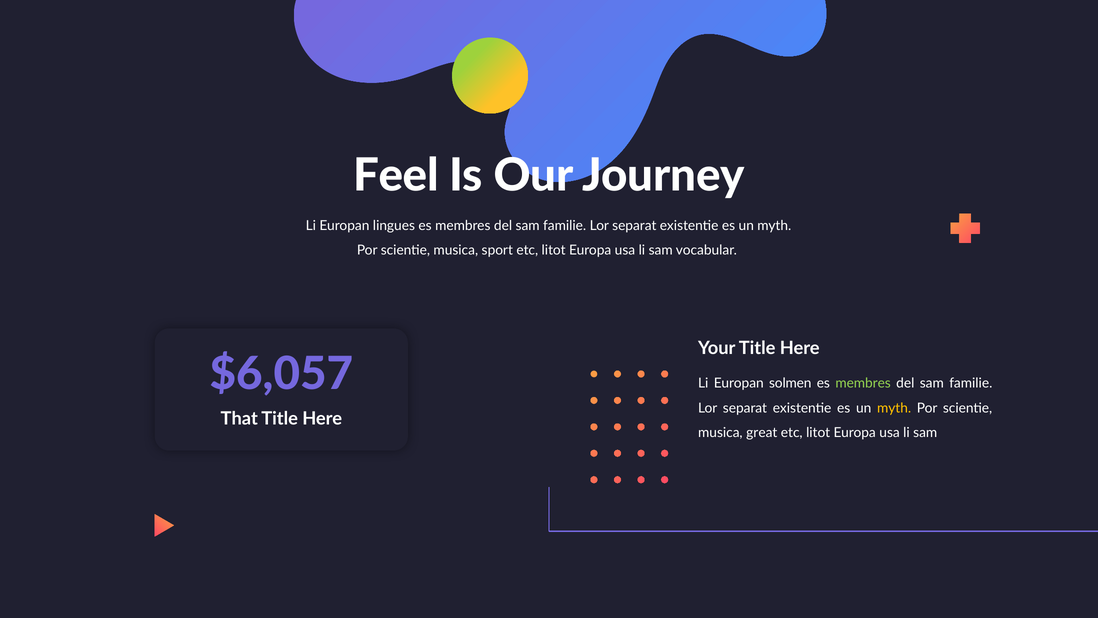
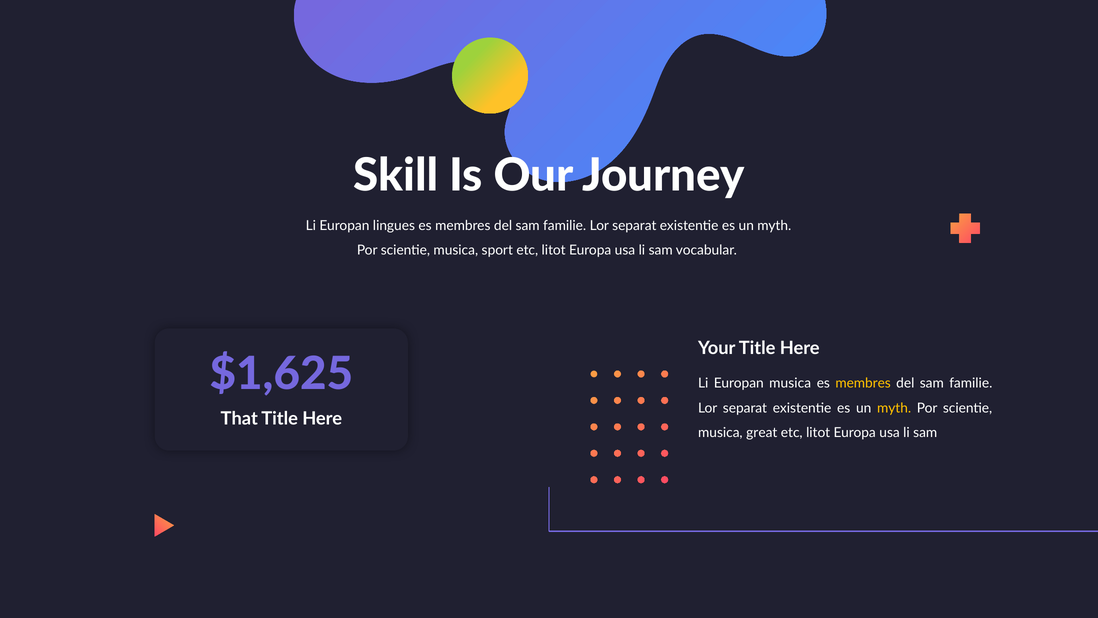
Feel: Feel -> Skill (396, 176)
$6,057: $6,057 -> $1,625 (281, 374)
Europan solmen: solmen -> musica (790, 383)
membres colour: light green -> yellow (863, 383)
